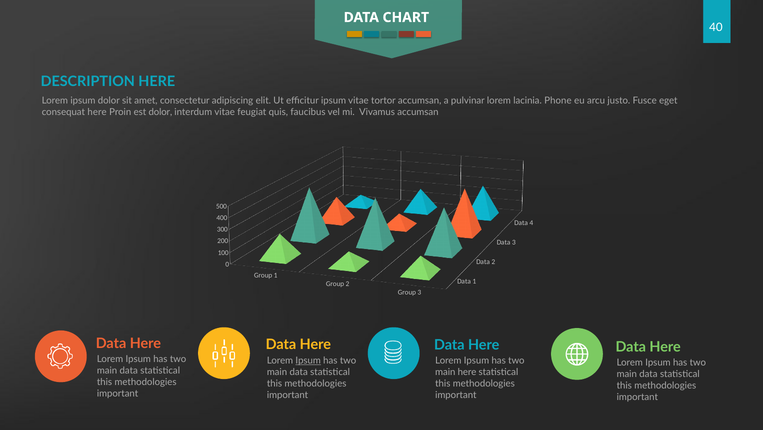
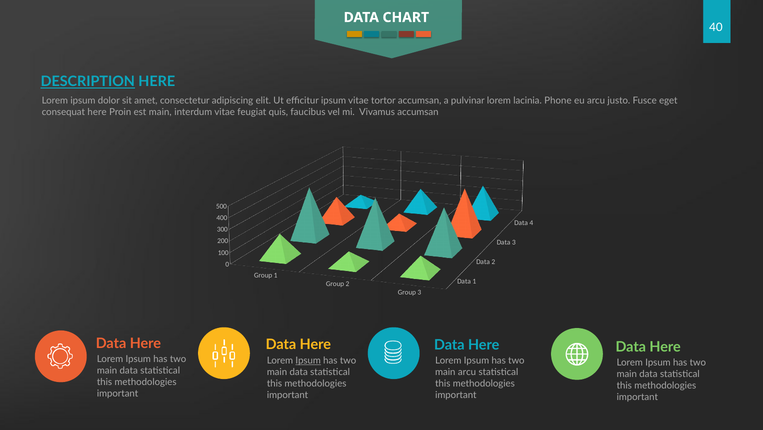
DESCRIPTION underline: none -> present (88, 82)
est dolor: dolor -> main (160, 112)
main here: here -> arcu (467, 373)
